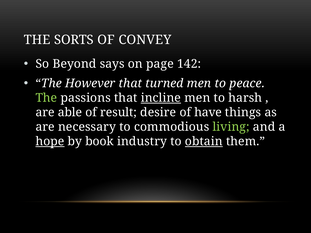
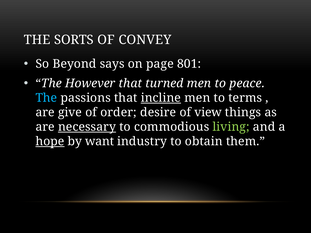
142: 142 -> 801 (189, 64)
The colour: light green -> light blue (46, 98)
harsh: harsh -> terms (245, 98)
able: able -> give (70, 113)
result: result -> order (118, 113)
have: have -> view (208, 113)
necessary underline: none -> present (87, 127)
book: book -> want (100, 142)
obtain underline: present -> none (204, 142)
